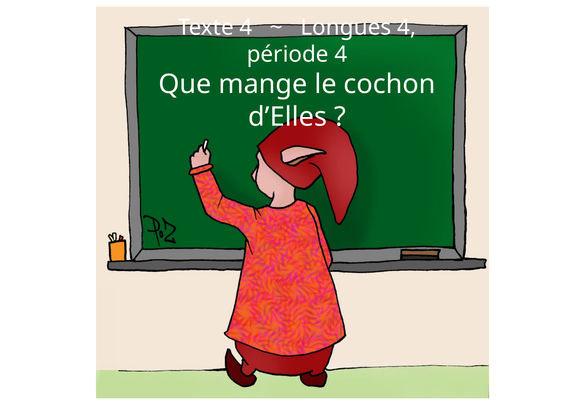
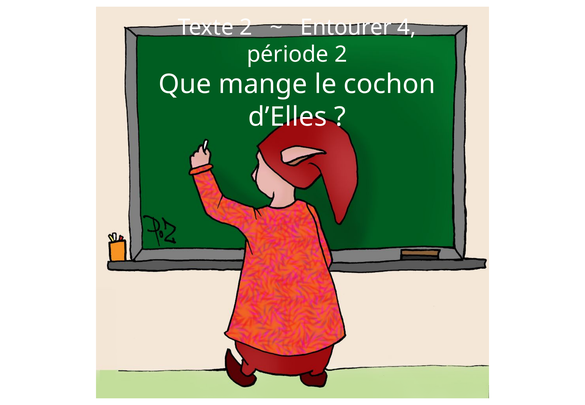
Texte 4: 4 -> 2 (246, 27)
Longues: Longues -> Entourer (346, 27)
période 4: 4 -> 2 (341, 54)
